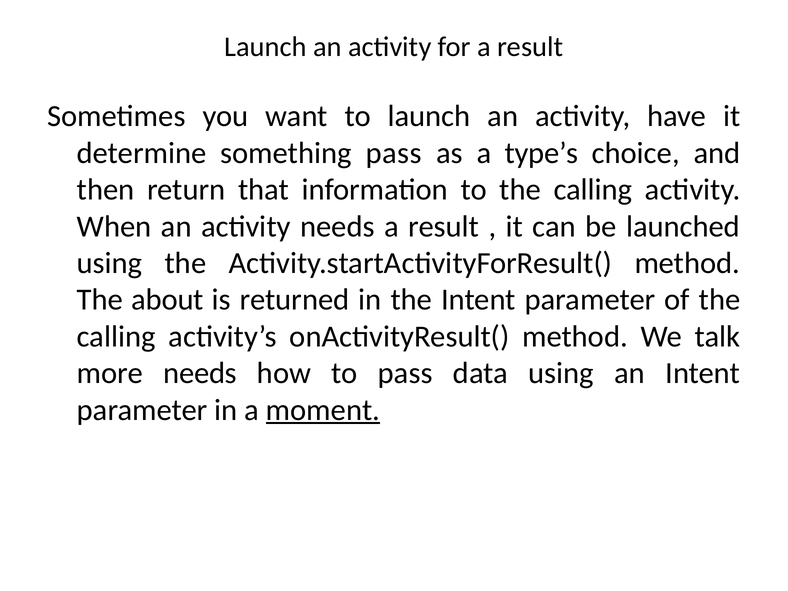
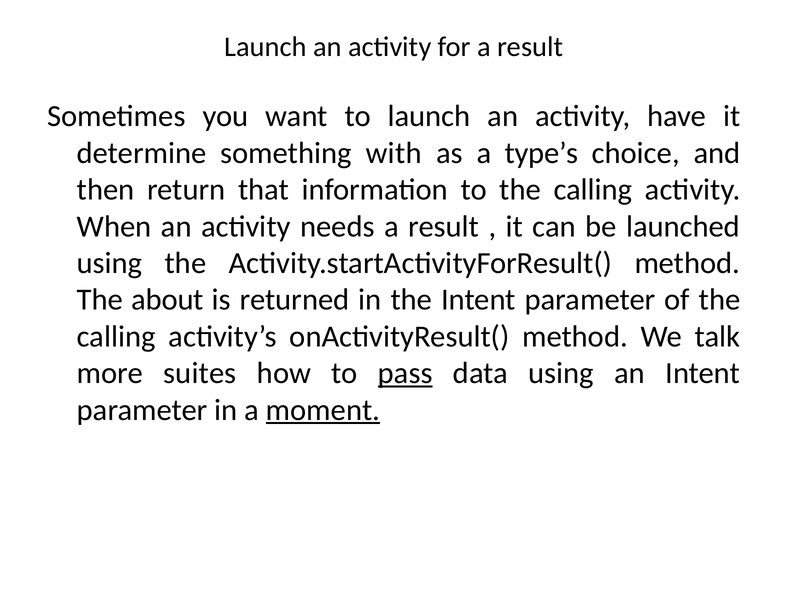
something pass: pass -> with (394, 153)
more needs: needs -> suites (200, 373)
pass underline: none -> present (405, 373)
